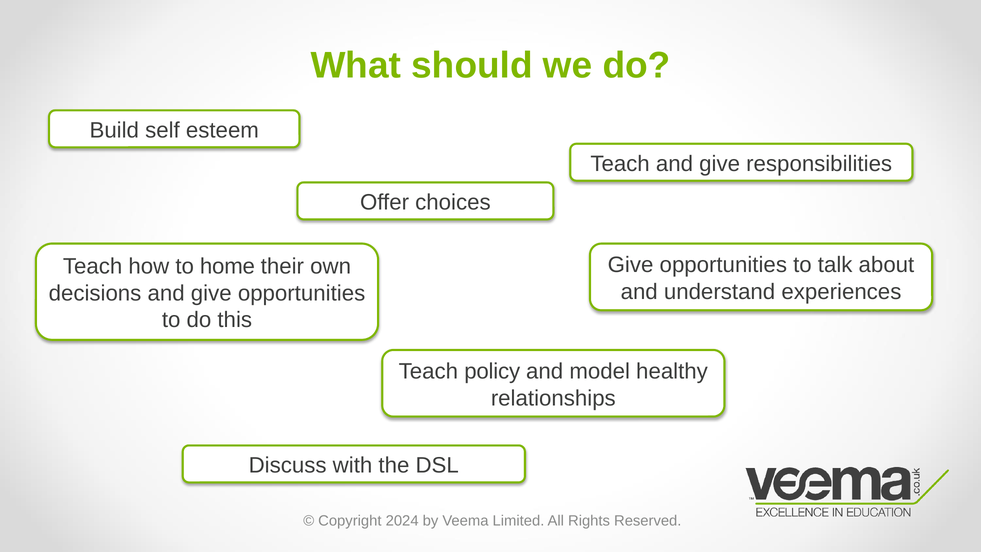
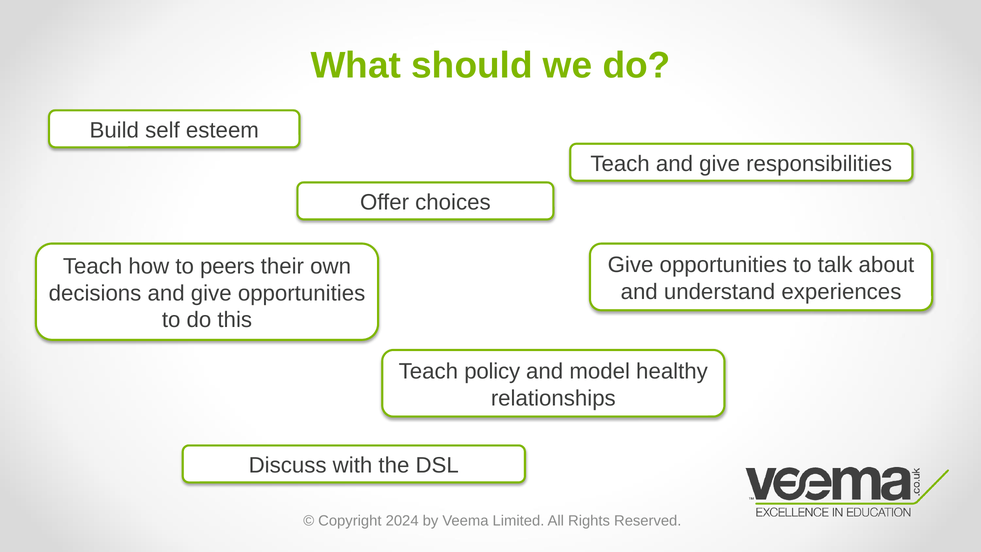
home: home -> peers (227, 266)
